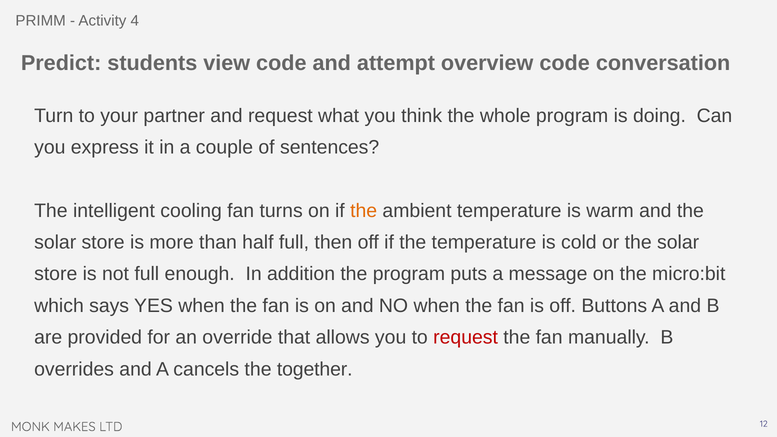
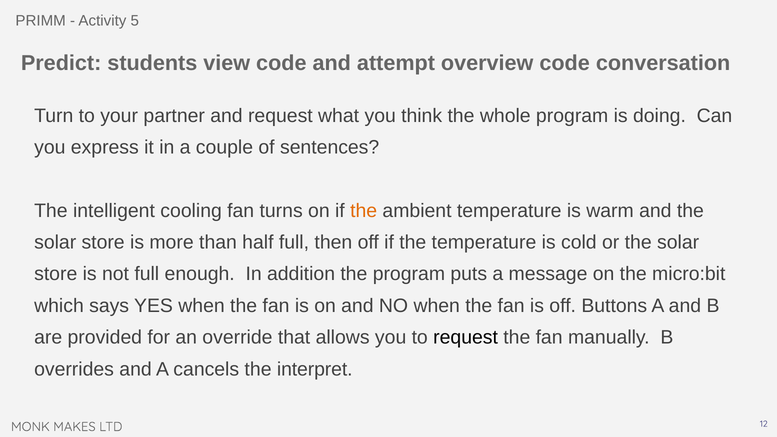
4: 4 -> 5 (135, 21)
request colour: red -> black (466, 337)
together: together -> interpret (315, 369)
